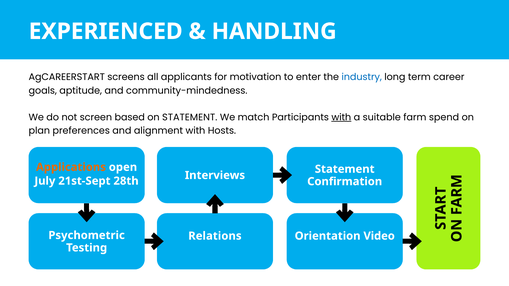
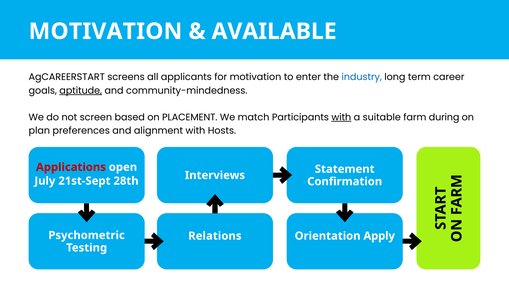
EXPERIENCED: EXPERIENCED -> MOTIVATION (105, 31)
HANDLING: HANDLING -> AVAILABLE (274, 31)
aptitude underline: none -> present (81, 91)
on STATEMENT: STATEMENT -> PLACEMENT (190, 117)
spend: spend -> during (444, 117)
Applications colour: orange -> red (71, 167)
Video: Video -> Apply (379, 236)
